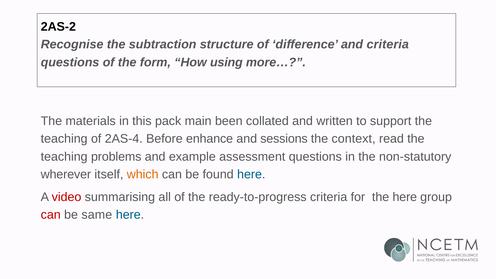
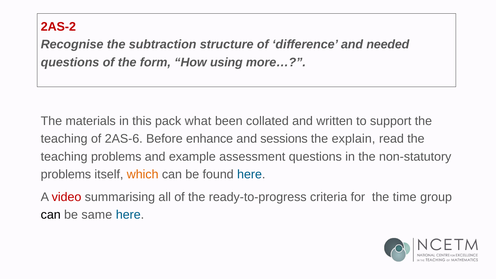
2AS-2 colour: black -> red (58, 27)
and criteria: criteria -> needed (388, 45)
main: main -> what (198, 121)
2AS-4: 2AS-4 -> 2AS-6 (124, 139)
context: context -> explain (354, 139)
wherever: wherever -> problems (66, 174)
the here: here -> time (405, 197)
can colour: red -> black (51, 215)
